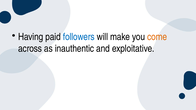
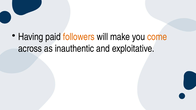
followers colour: blue -> orange (79, 37)
